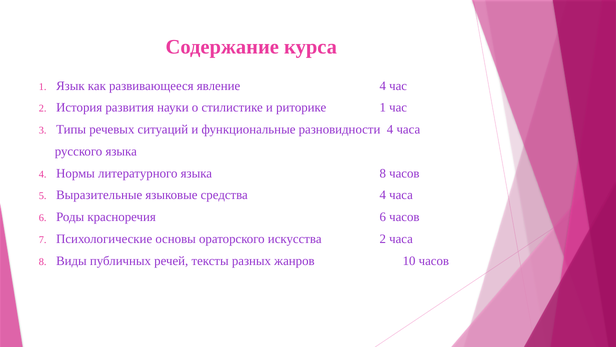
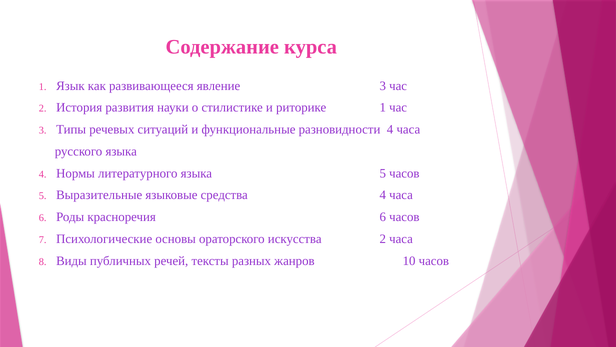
явление 4: 4 -> 3 (383, 86)
языка 8: 8 -> 5 (383, 173)
